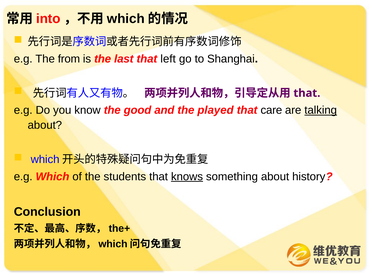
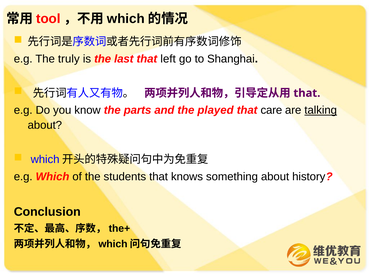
into: into -> tool (48, 19)
from: from -> truly (69, 59)
good: good -> parts (138, 110)
knows underline: present -> none (187, 176)
